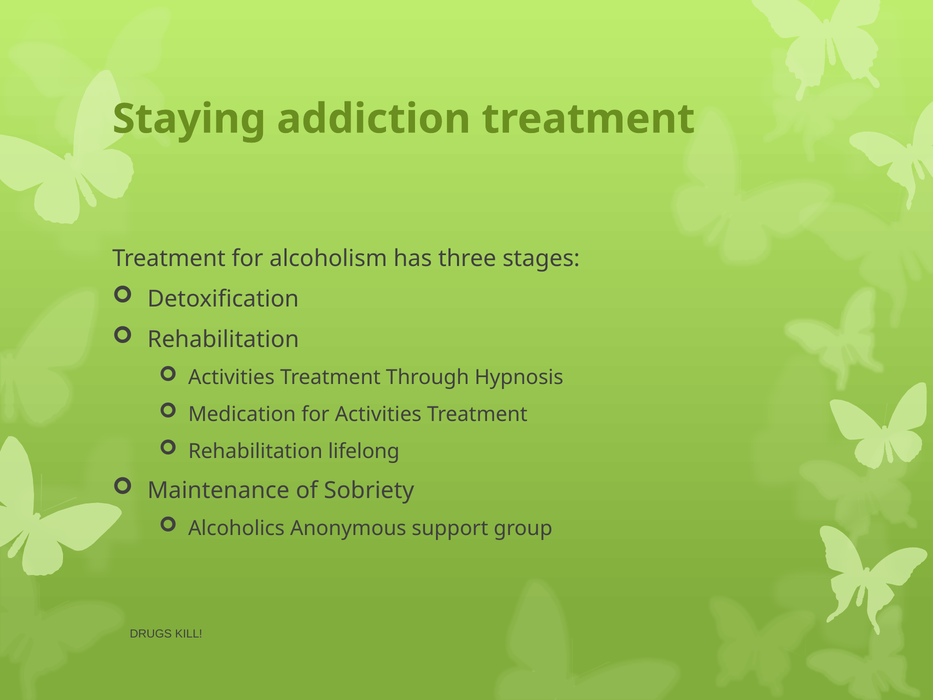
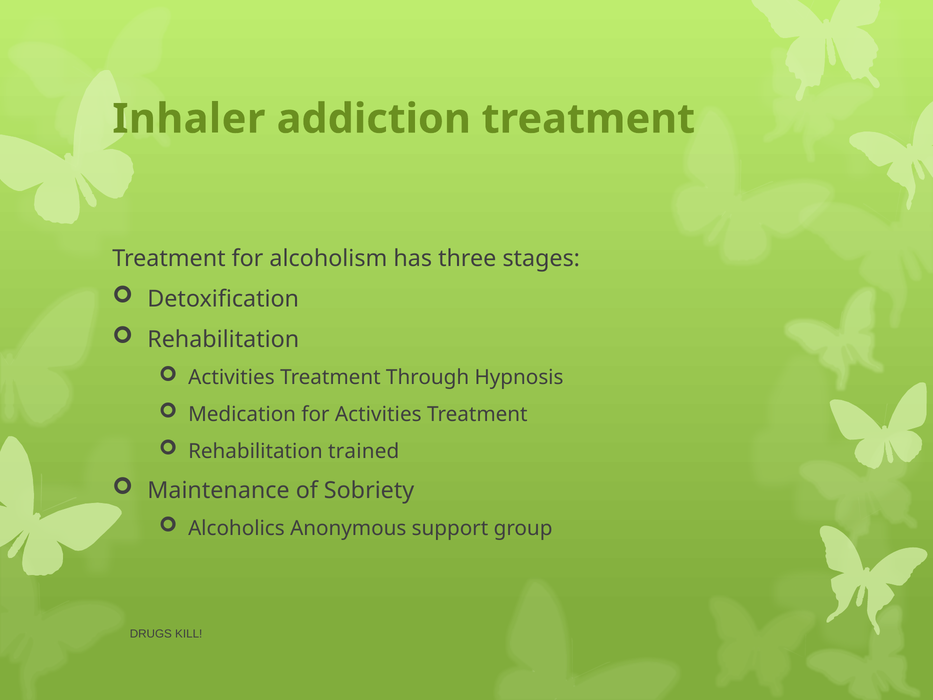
Staying: Staying -> Inhaler (189, 119)
lifelong: lifelong -> trained (364, 451)
